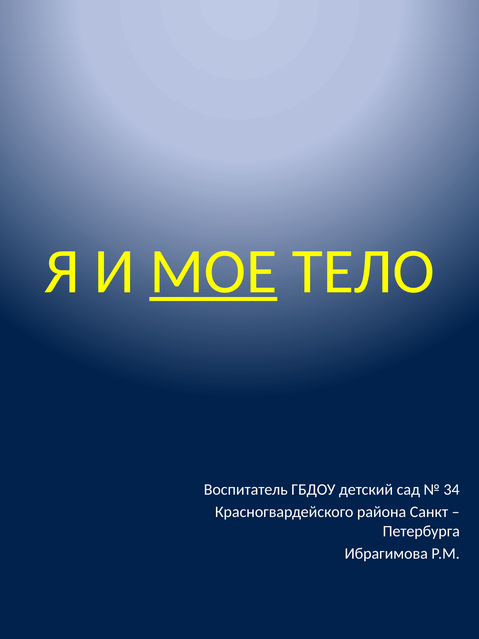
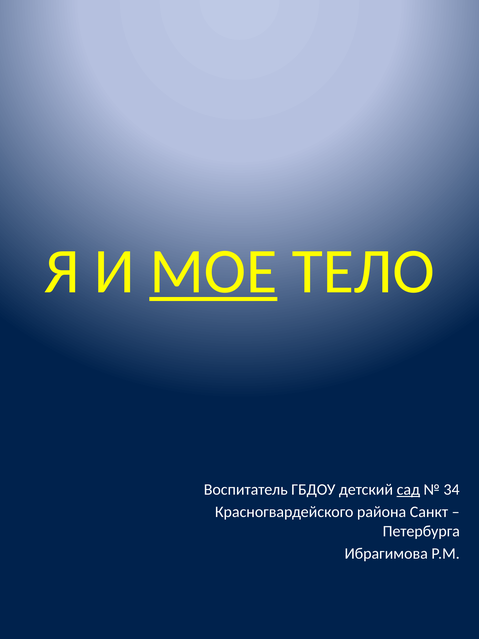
сад underline: none -> present (408, 489)
